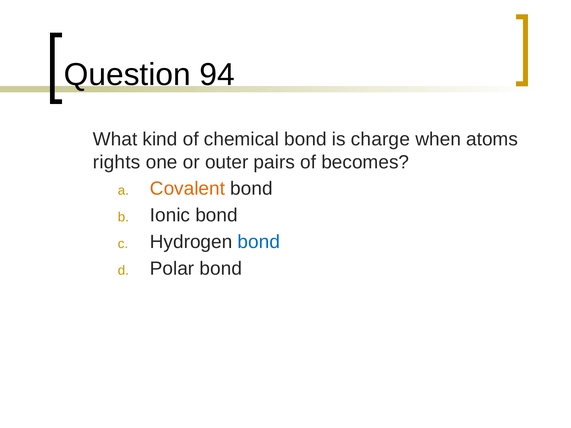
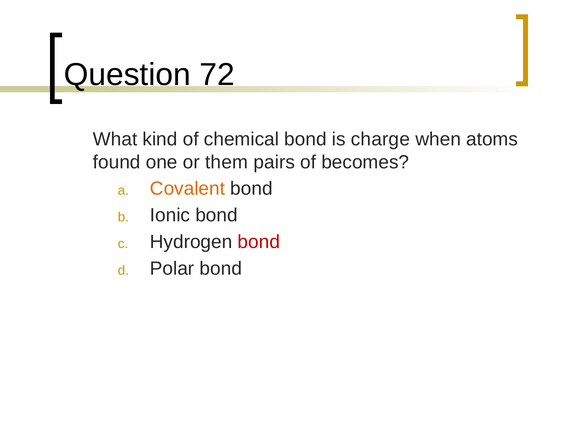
94: 94 -> 72 (217, 75)
rights: rights -> found (117, 162)
outer: outer -> them (227, 162)
bond colour: blue -> red (259, 242)
